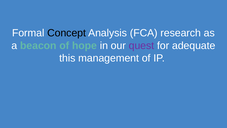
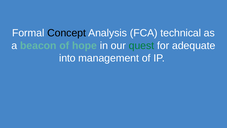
research: research -> technical (181, 33)
quest colour: purple -> green (141, 45)
this: this -> into (67, 58)
